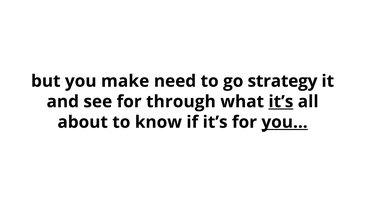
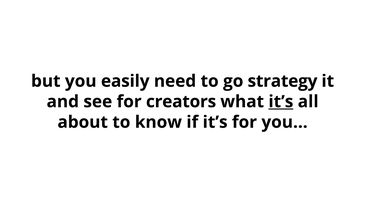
make: make -> easily (125, 81)
through: through -> creators (181, 102)
you… underline: present -> none (285, 122)
